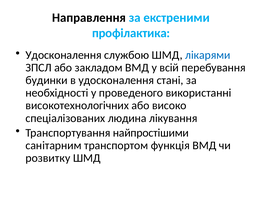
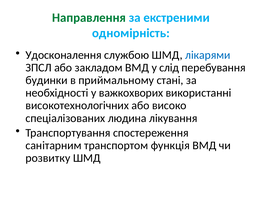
Направлення colour: black -> green (89, 18)
профілактика: профілактика -> одномірність (131, 33)
всій: всій -> слід (169, 68)
в удосконалення: удосконалення -> приймальному (116, 80)
проведеного: проведеного -> важкохворих (131, 93)
найпростішими: найпростішими -> спостереження (151, 133)
